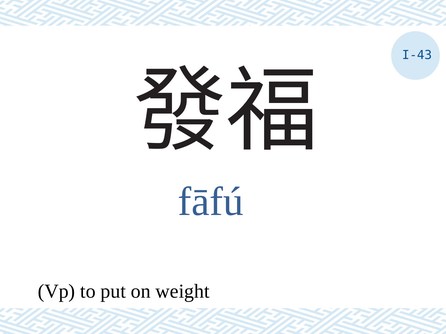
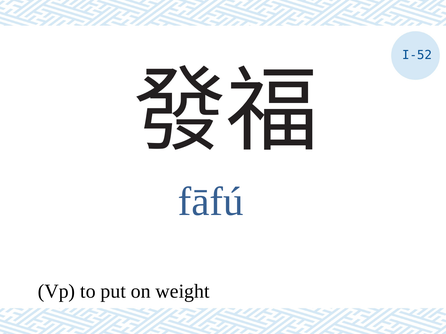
I-43: I-43 -> I-52 (417, 55)
